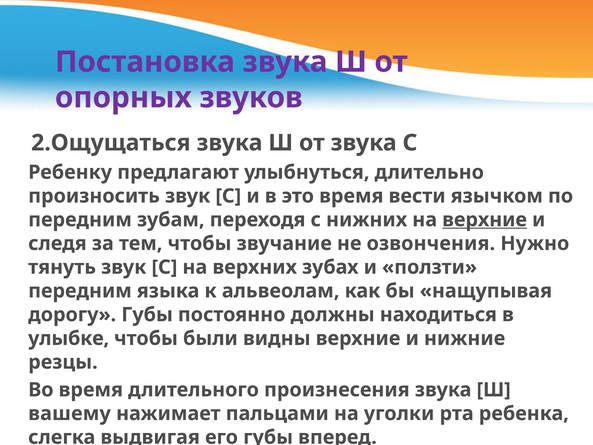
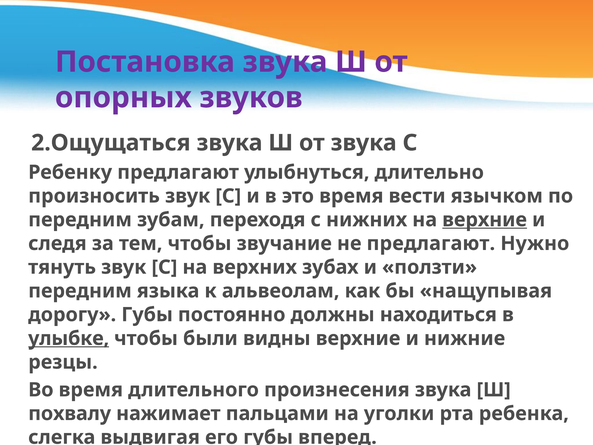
не озвончения: озвончения -> предлагают (431, 243)
улыбке underline: none -> present (69, 338)
вашему: вашему -> похвалу (70, 413)
